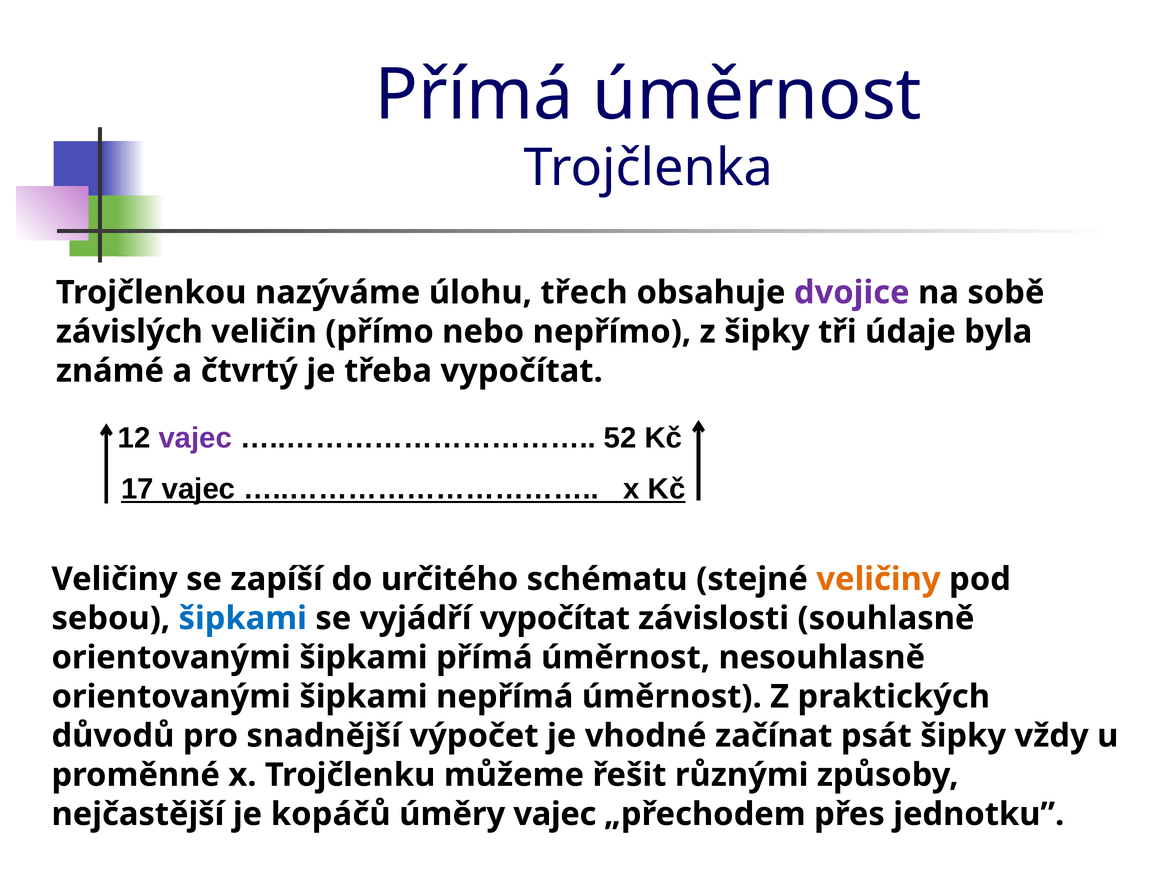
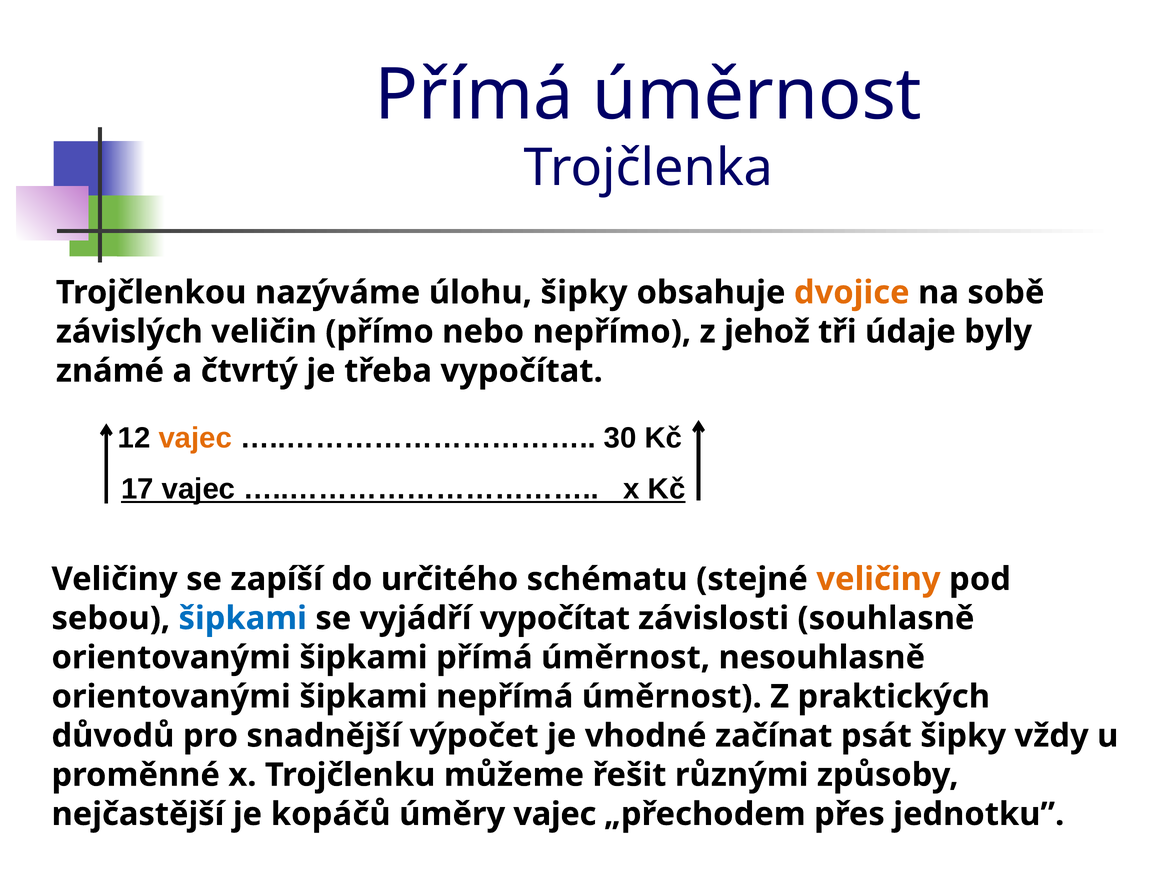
úlohu třech: třech -> šipky (584, 293)
dvojice colour: purple -> orange (852, 293)
z šipky: šipky -> jehož (767, 332)
byla: byla -> byly (998, 332)
vajec colour: purple -> orange (195, 438)
52: 52 -> 30 (620, 438)
